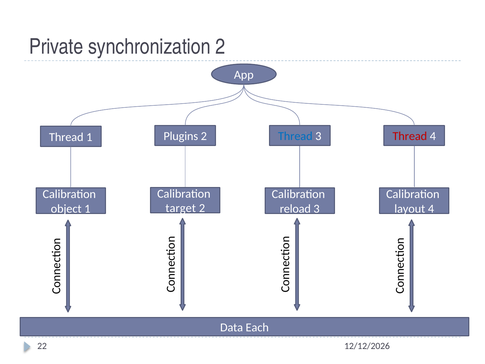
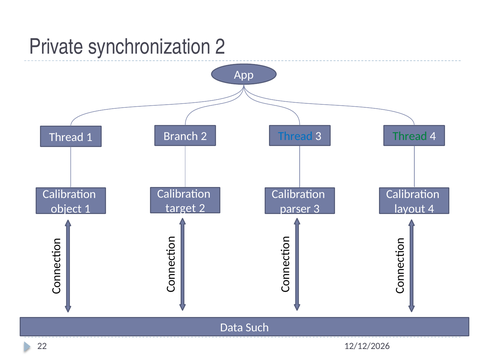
Plugins: Plugins -> Branch (181, 136)
Thread colour: red -> green (410, 136)
reload: reload -> parser (295, 209)
Each: Each -> Such (257, 327)
